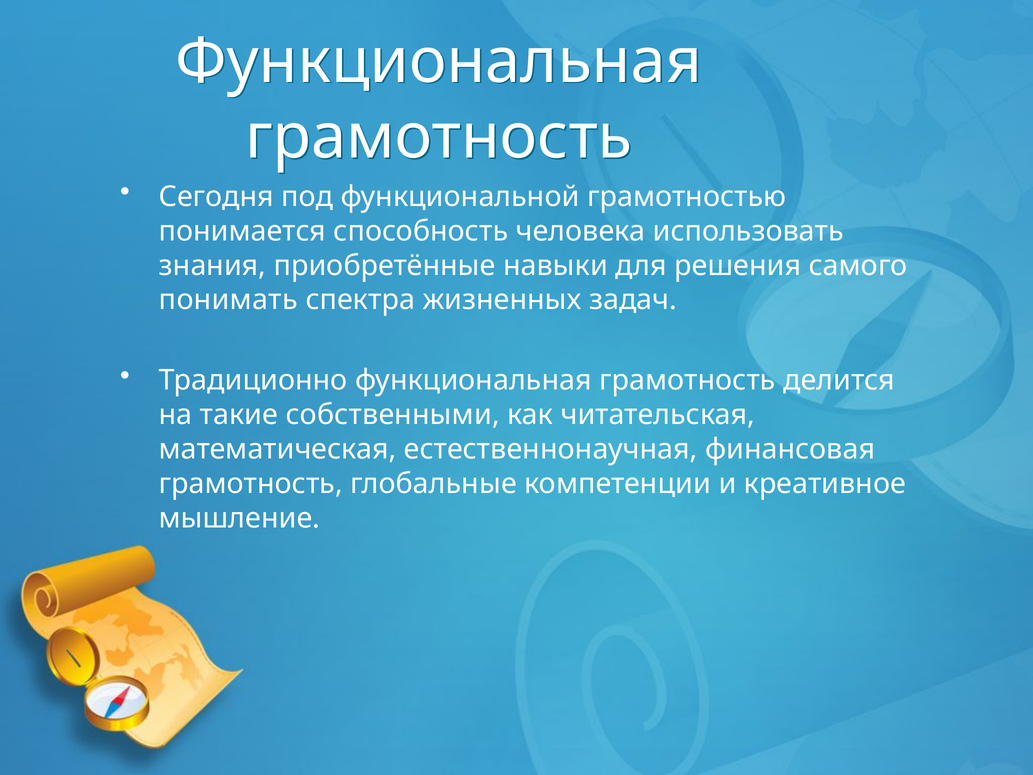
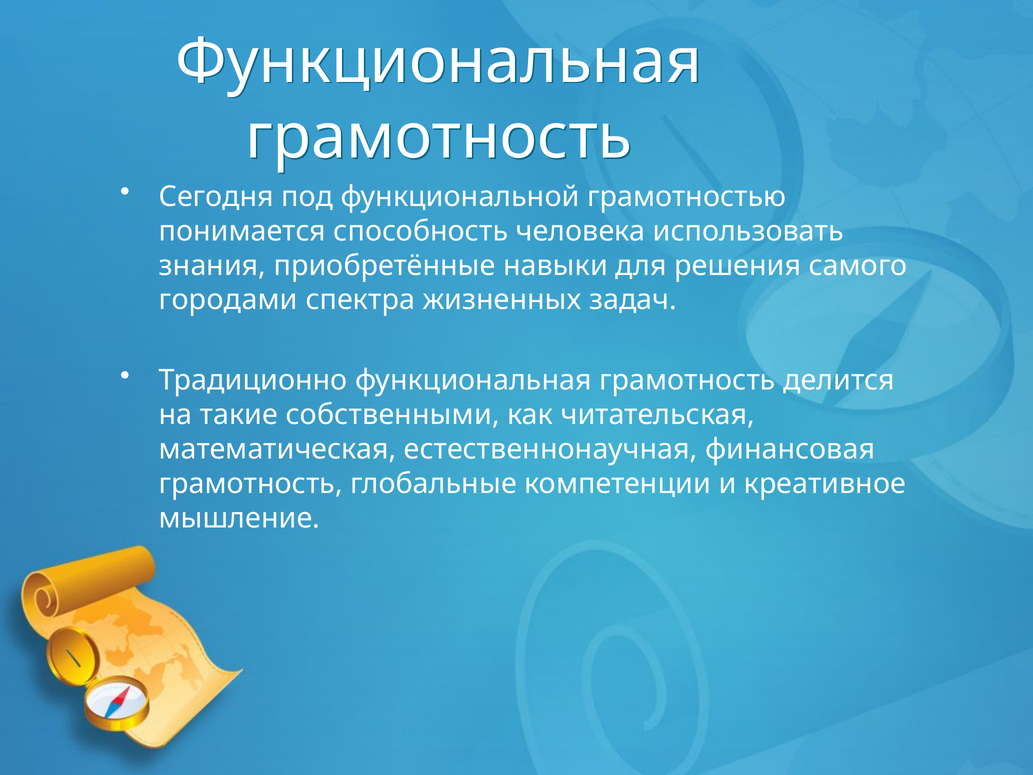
понимать: понимать -> городами (228, 300)
